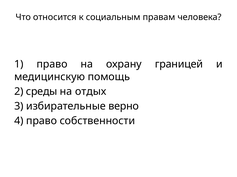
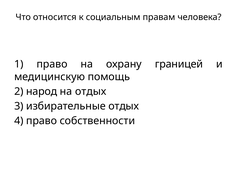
среды: среды -> народ (42, 92)
избирательные верно: верно -> отдых (124, 107)
